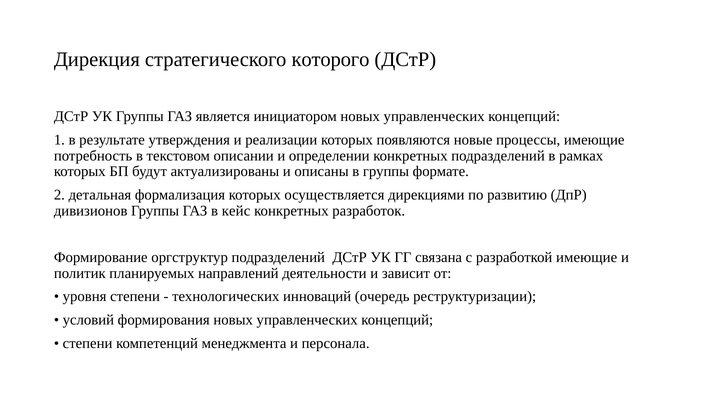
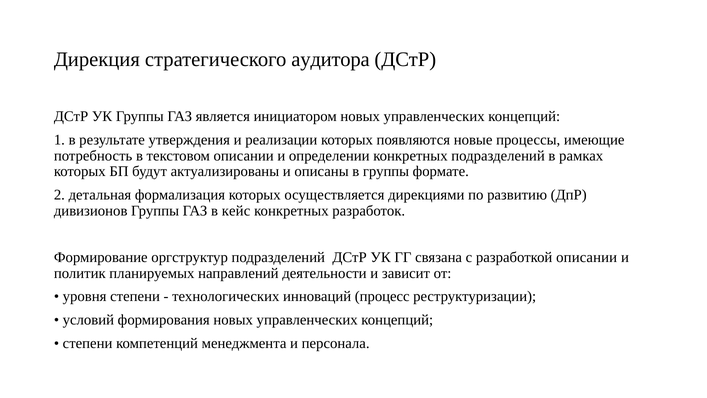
которого: которого -> аудитора (331, 59)
разработкой имеющие: имеющие -> описании (587, 257)
очередь: очередь -> процесс (382, 296)
